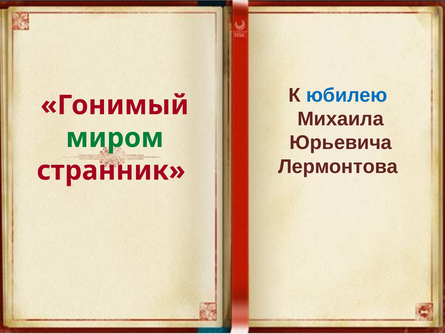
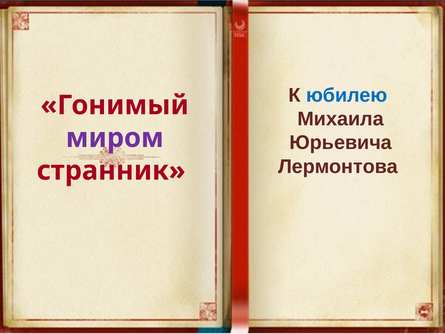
миром colour: green -> purple (115, 138)
